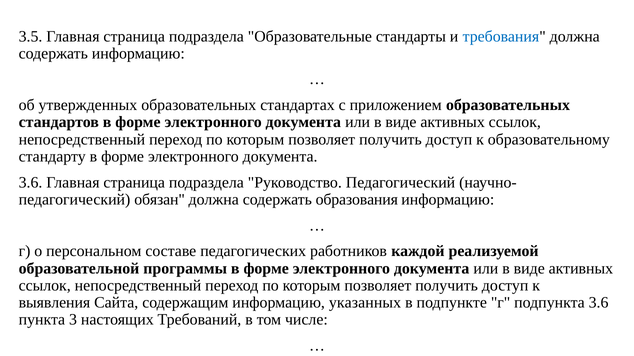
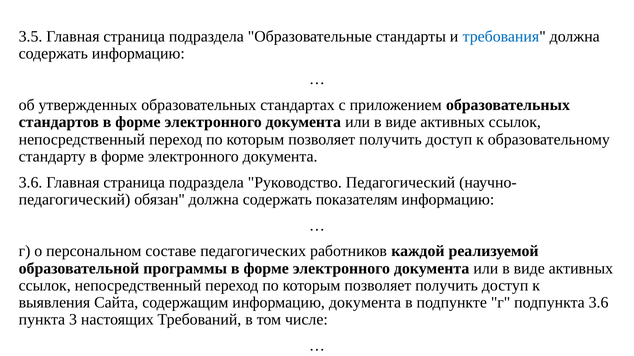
образования: образования -> показателям (357, 200)
информацию указанных: указанных -> документа (365, 303)
